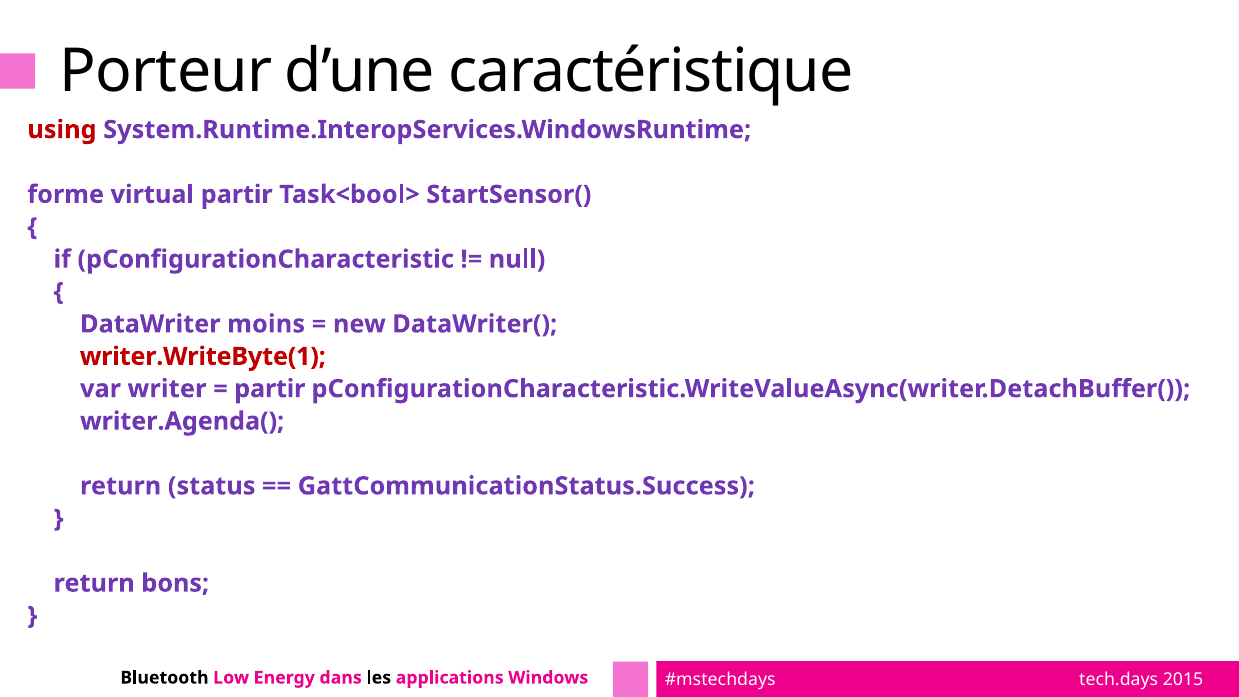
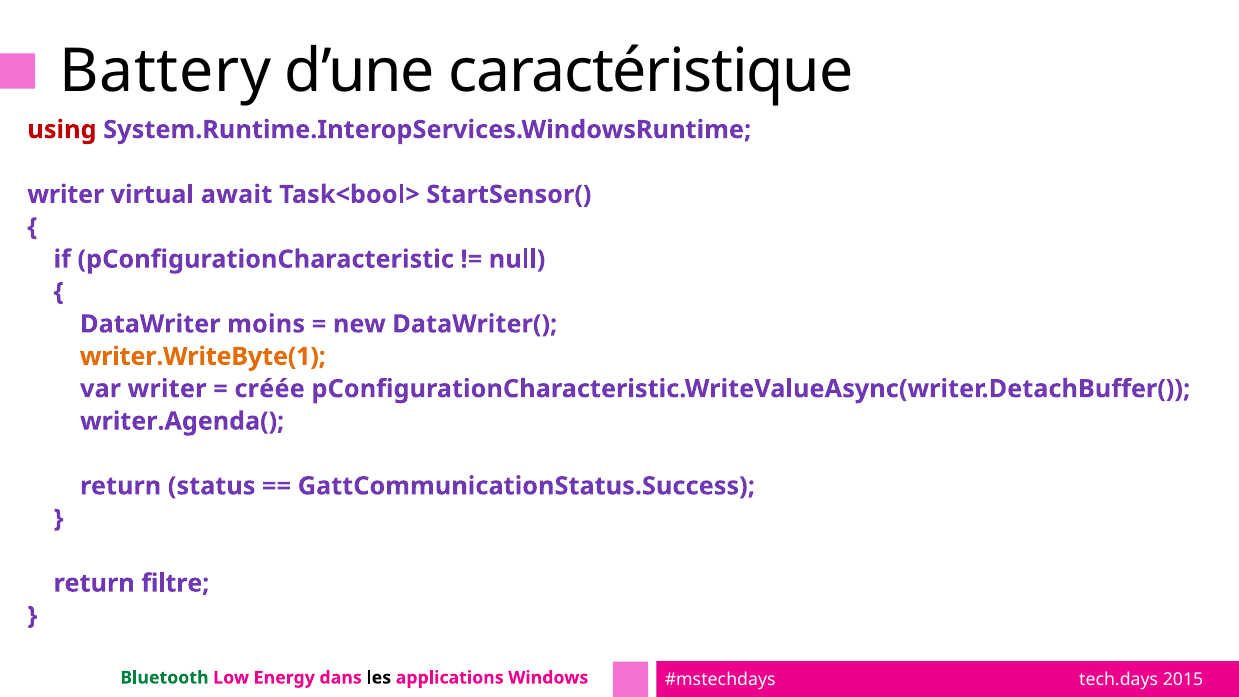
Porteur: Porteur -> Battery (165, 71)
forme: forme -> writer (66, 194)
virtual partir: partir -> await (237, 194)
writer.WriteByte(1 colour: red -> orange (203, 356)
partir: partir -> créée (270, 389)
bons: bons -> filtre (175, 583)
Bluetooth colour: black -> green (164, 678)
